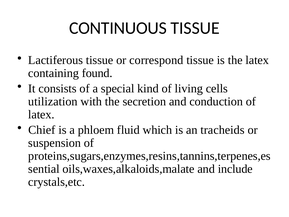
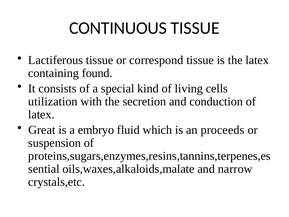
Chief: Chief -> Great (42, 130)
phloem: phloem -> embryo (96, 130)
tracheids: tracheids -> proceeds (222, 130)
include: include -> narrow (235, 169)
